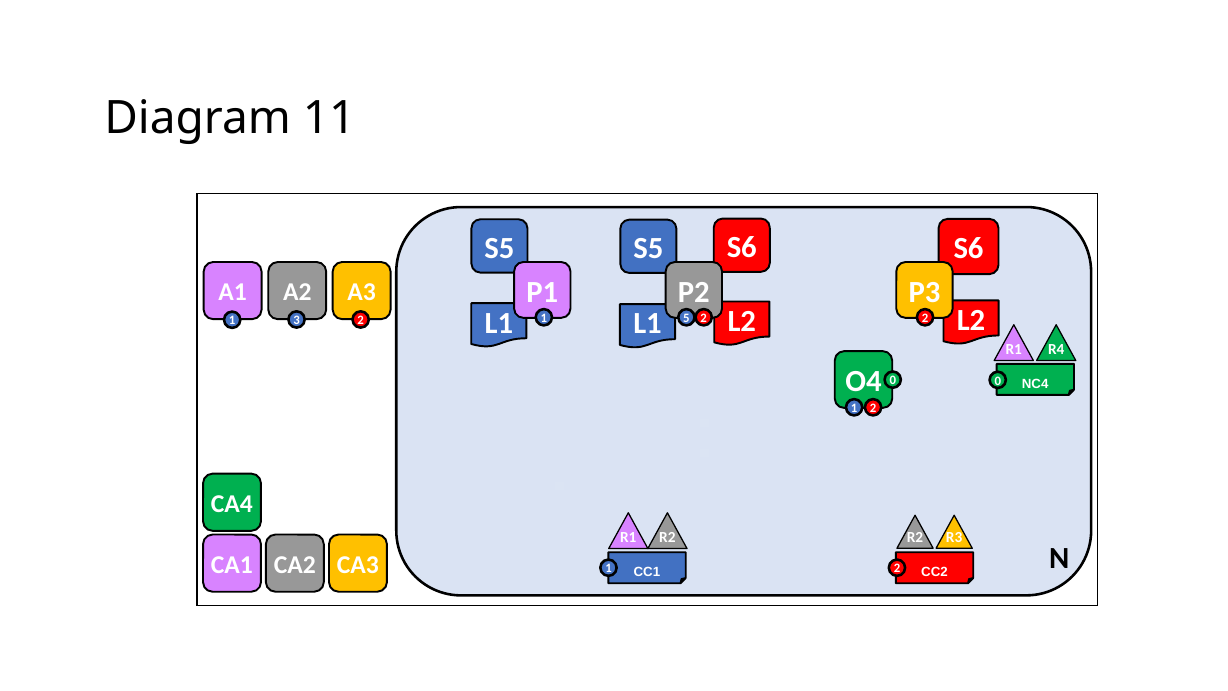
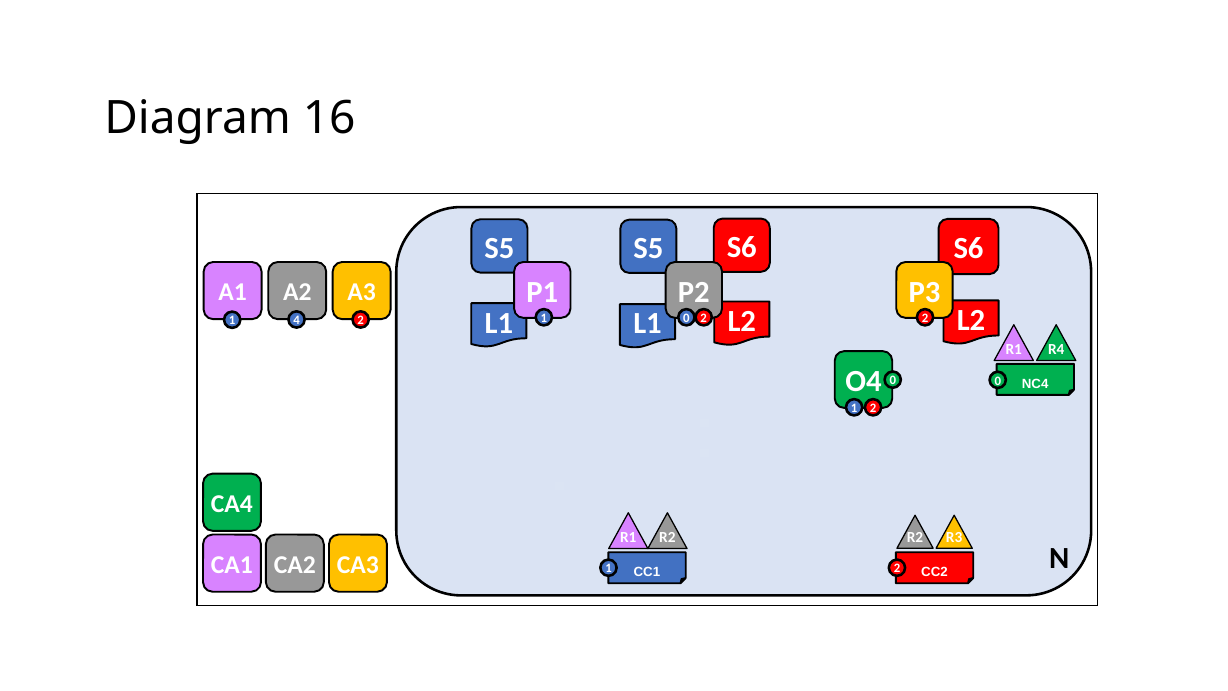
11: 11 -> 16 (329, 119)
1 5: 5 -> 0 (686, 318)
3: 3 -> 4 (297, 320)
